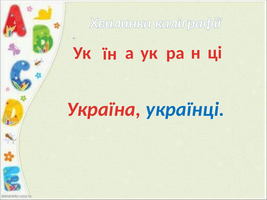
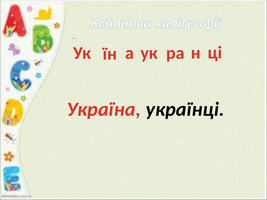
українці colour: blue -> black (185, 109)
